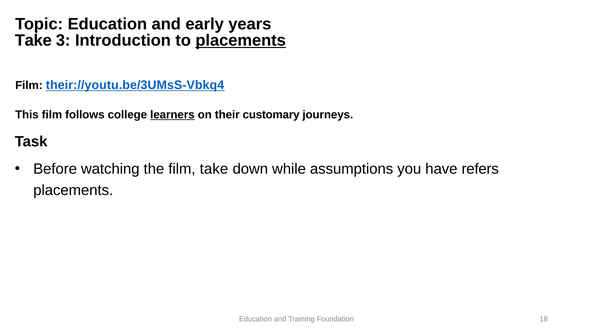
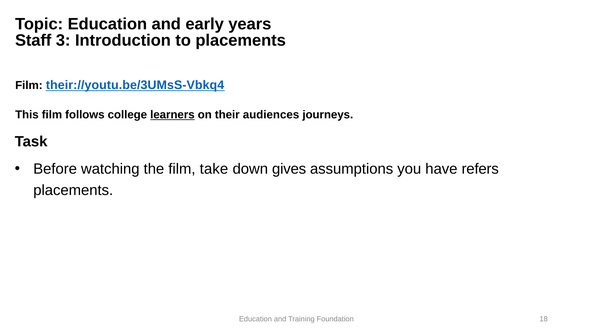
Take: Take -> Staff (33, 40)
placements underline: present -> none (241, 40)
customary: customary -> audiences (271, 115)
while: while -> gives (289, 169)
